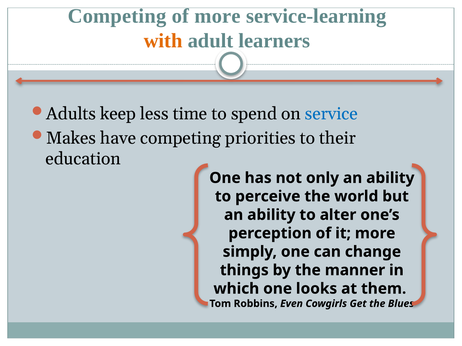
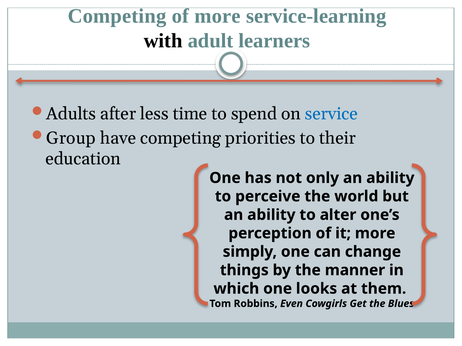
with colour: orange -> black (163, 41)
keep: keep -> after (118, 114)
Makes: Makes -> Group (71, 138)
